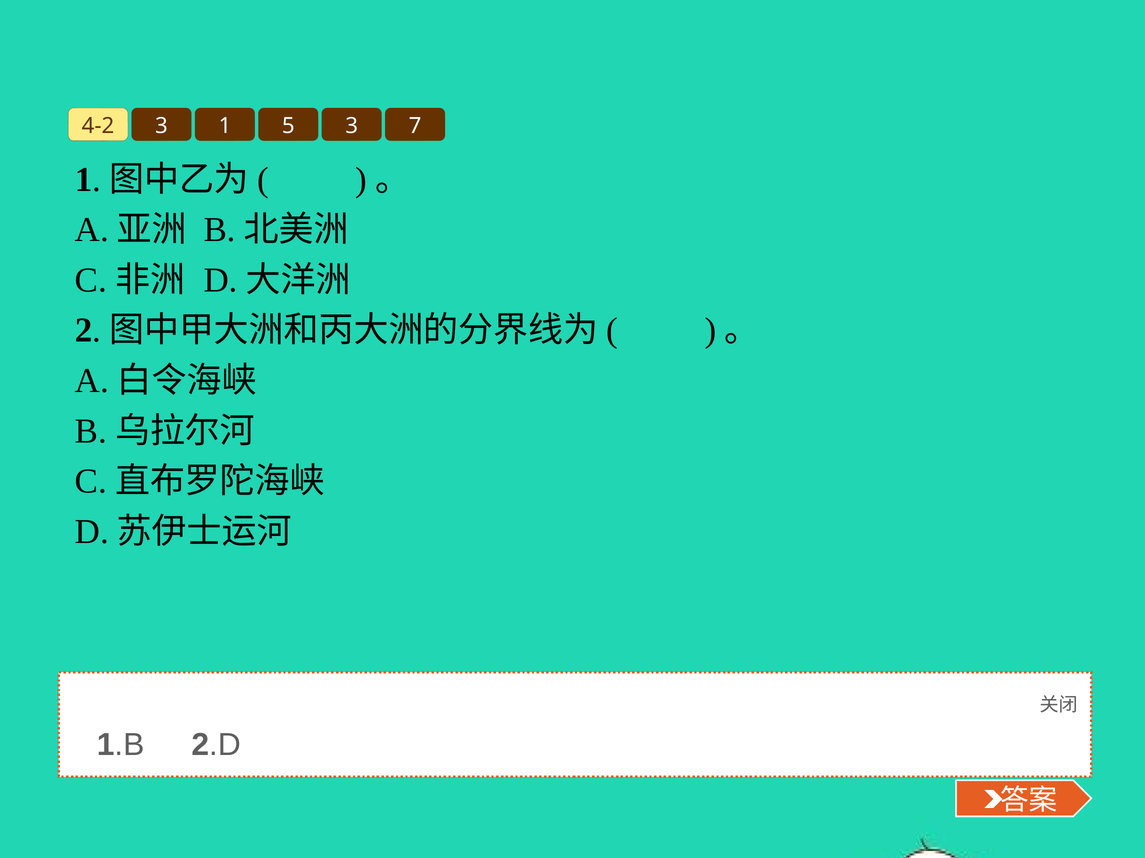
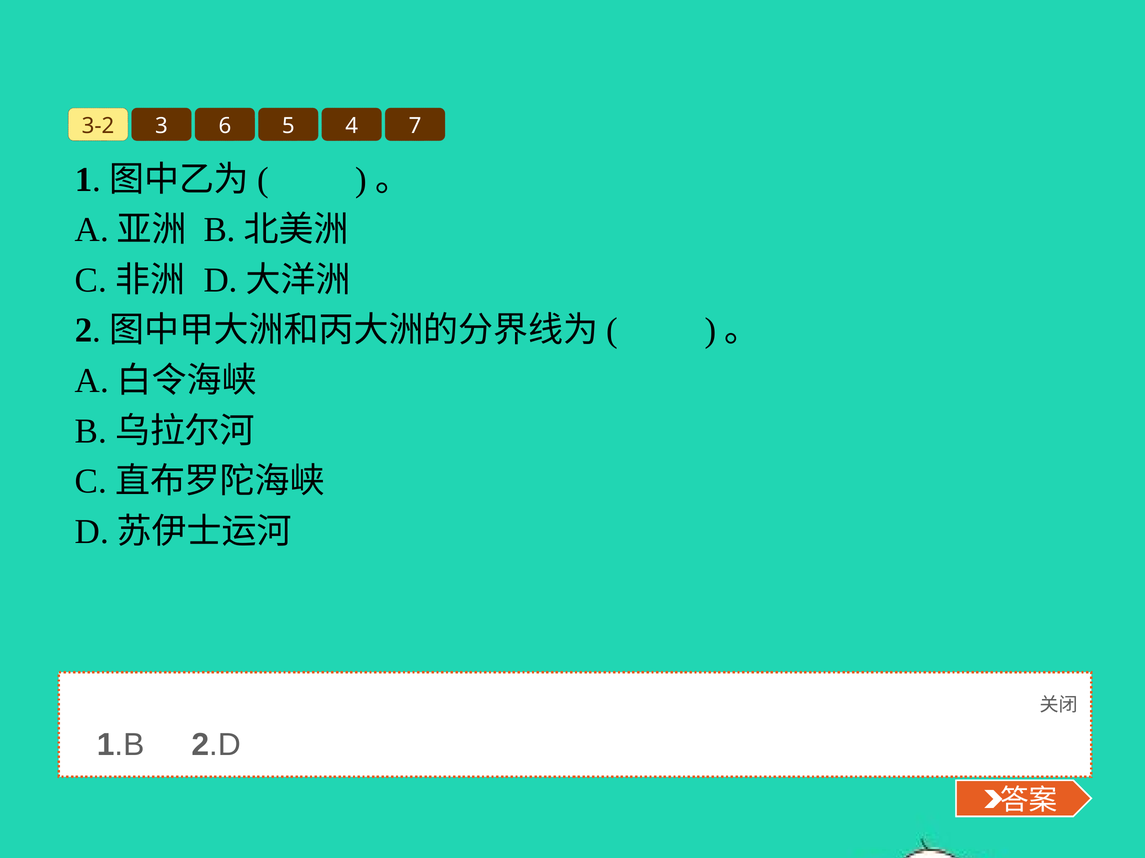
4-2: 4-2 -> 3-2 (98, 126)
1: 1 -> 6 (225, 126)
5 3: 3 -> 4 (352, 126)
